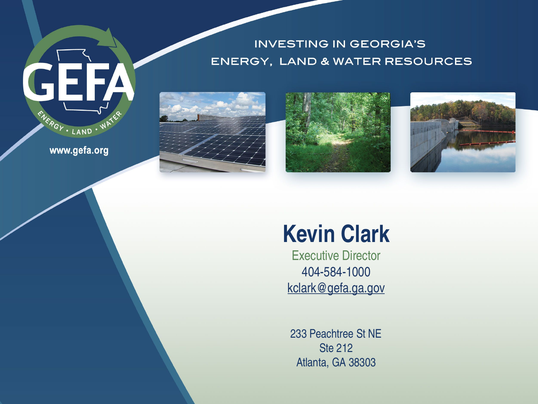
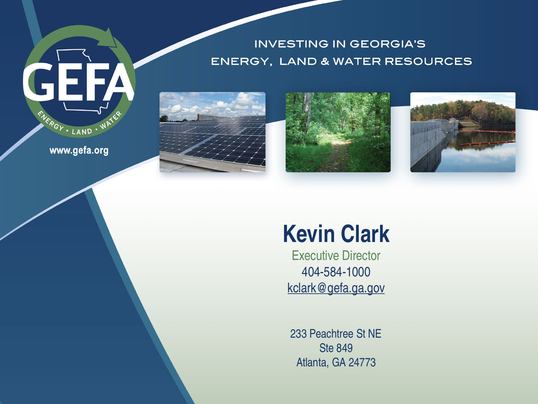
212: 212 -> 849 (345, 348)
38303: 38303 -> 24773 (362, 362)
